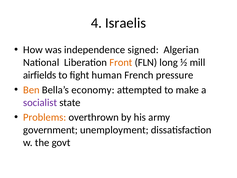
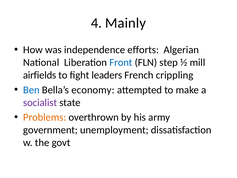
Israelis: Israelis -> Mainly (126, 23)
signed: signed -> efforts (143, 50)
Front colour: orange -> blue (121, 62)
long: long -> step (169, 62)
human: human -> leaders (107, 75)
pressure: pressure -> crippling (175, 75)
Ben colour: orange -> blue (31, 90)
